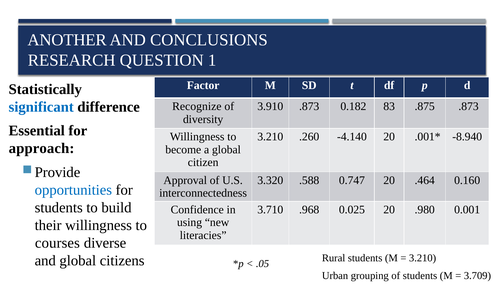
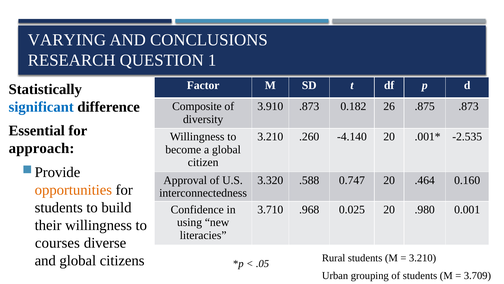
ANOTHER: ANOTHER -> VARYING (67, 40)
Recognize: Recognize -> Composite (197, 106)
83: 83 -> 26 (389, 106)
-8.940: -8.940 -> -2.535 (467, 136)
opportunities colour: blue -> orange (73, 190)
